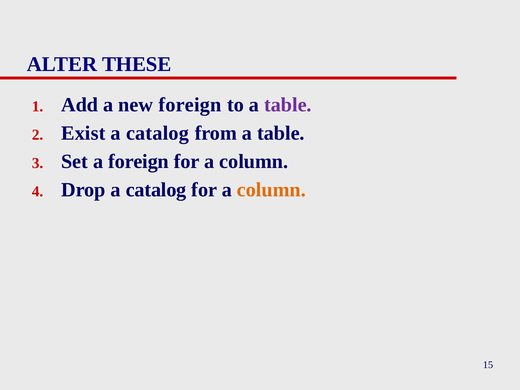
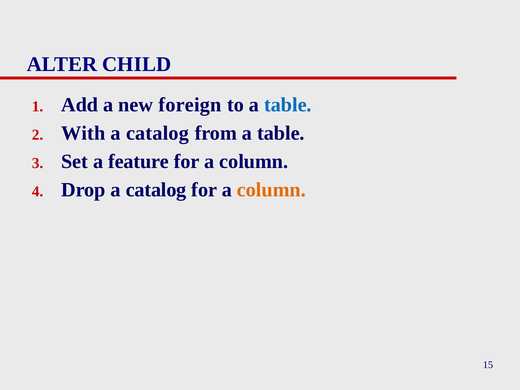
THESE: THESE -> CHILD (137, 64)
table colour: purple -> blue (288, 105)
Exist: Exist -> With (83, 133)
a foreign: foreign -> feature (139, 161)
